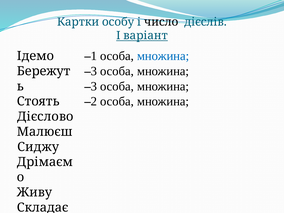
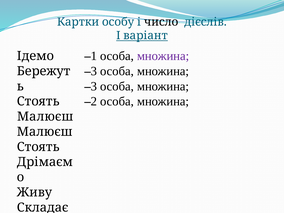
множина colour: blue -> purple (163, 56)
Дієслово: Дієслово -> Малюєш (45, 117)
Сиджу: Сиджу -> Стоять (38, 147)
